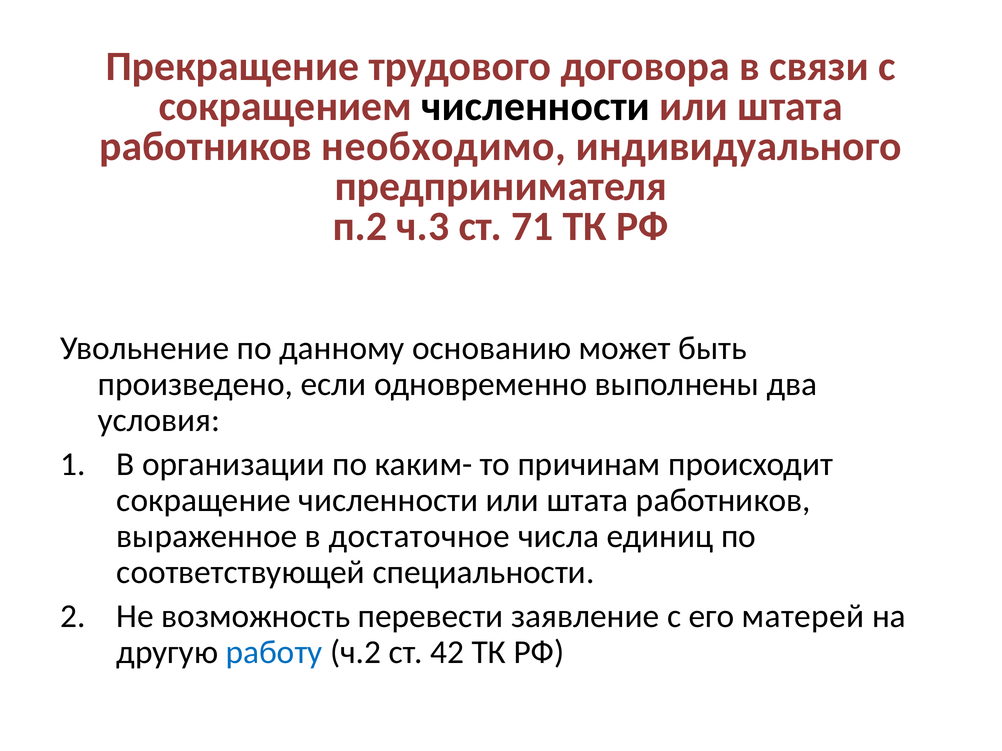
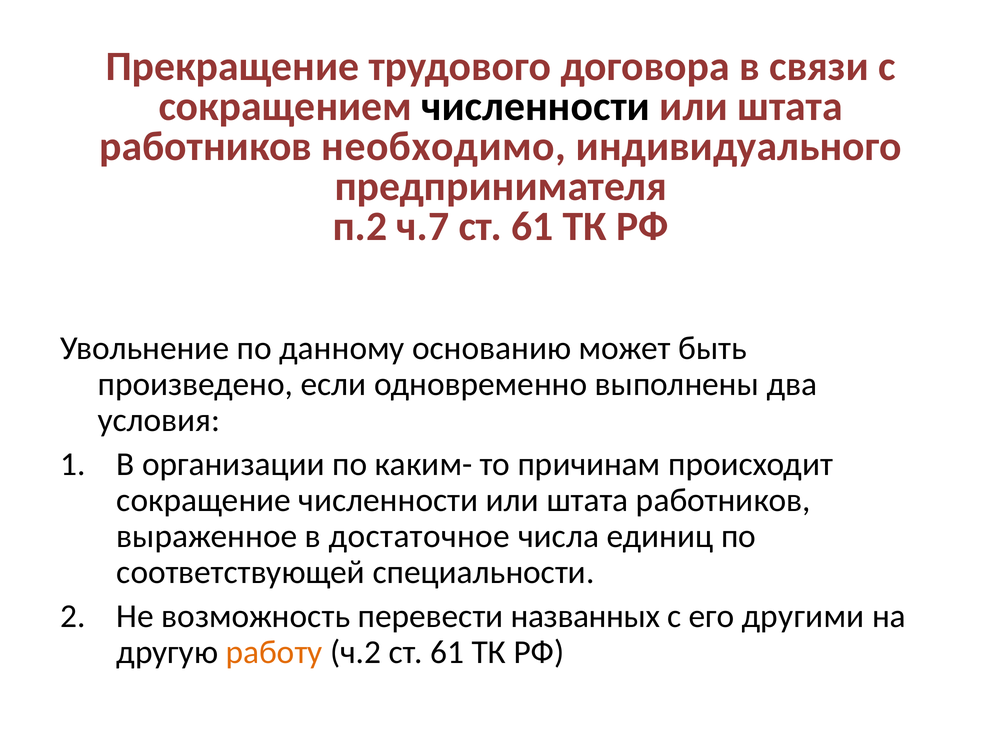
ч.3: ч.3 -> ч.7 (423, 227)
71: 71 -> 61 (532, 227)
заявление: заявление -> названных (586, 617)
матерей: матерей -> другими (803, 617)
работу colour: blue -> orange (274, 653)
ч.2 ст 42: 42 -> 61 (447, 653)
